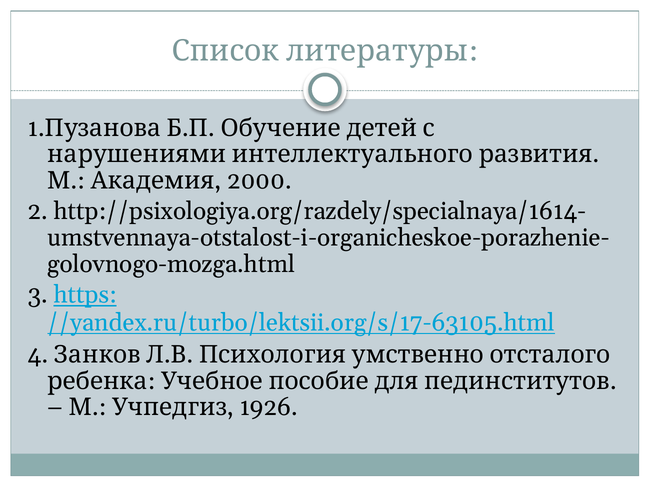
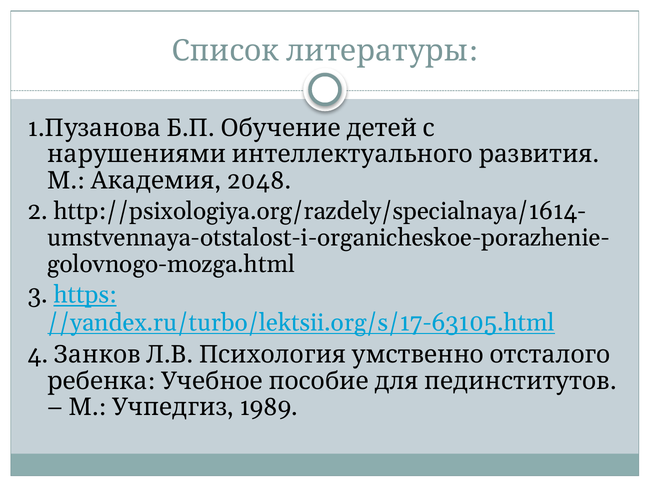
2000: 2000 -> 2048 (259, 181)
1926: 1926 -> 1989 (269, 408)
